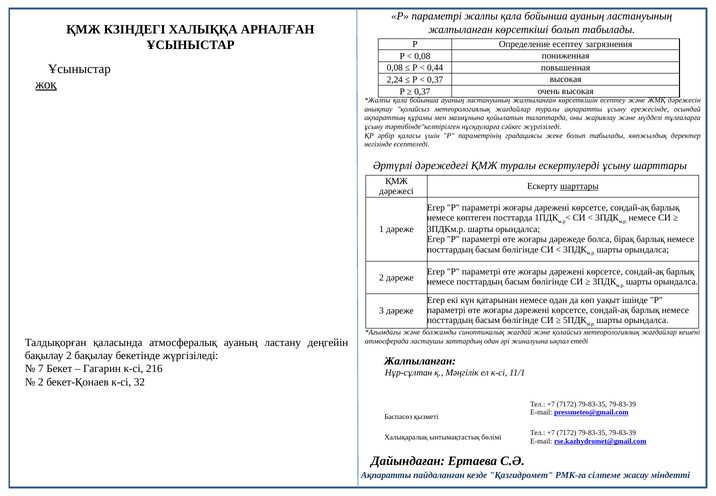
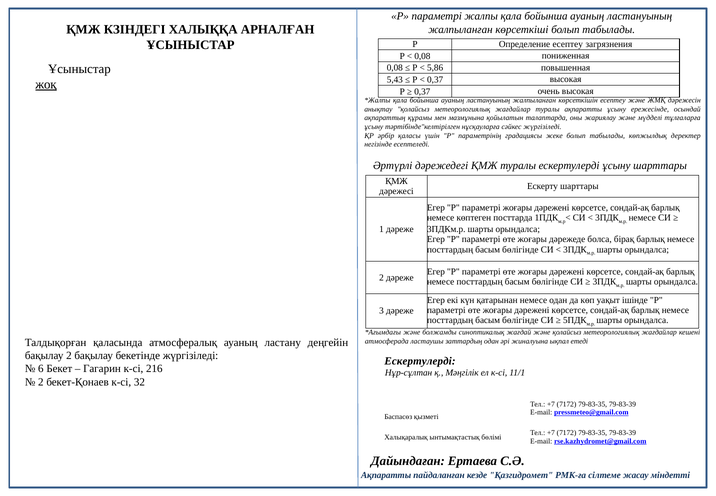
0,44: 0,44 -> 5,86 (435, 68)
2,24: 2,24 -> 5,43 (395, 80)
шарттары underline: present -> none (579, 186)
Жалпыланған: Жалпыланған -> Ескертулерді (420, 361)
7: 7 -> 6 (41, 369)
